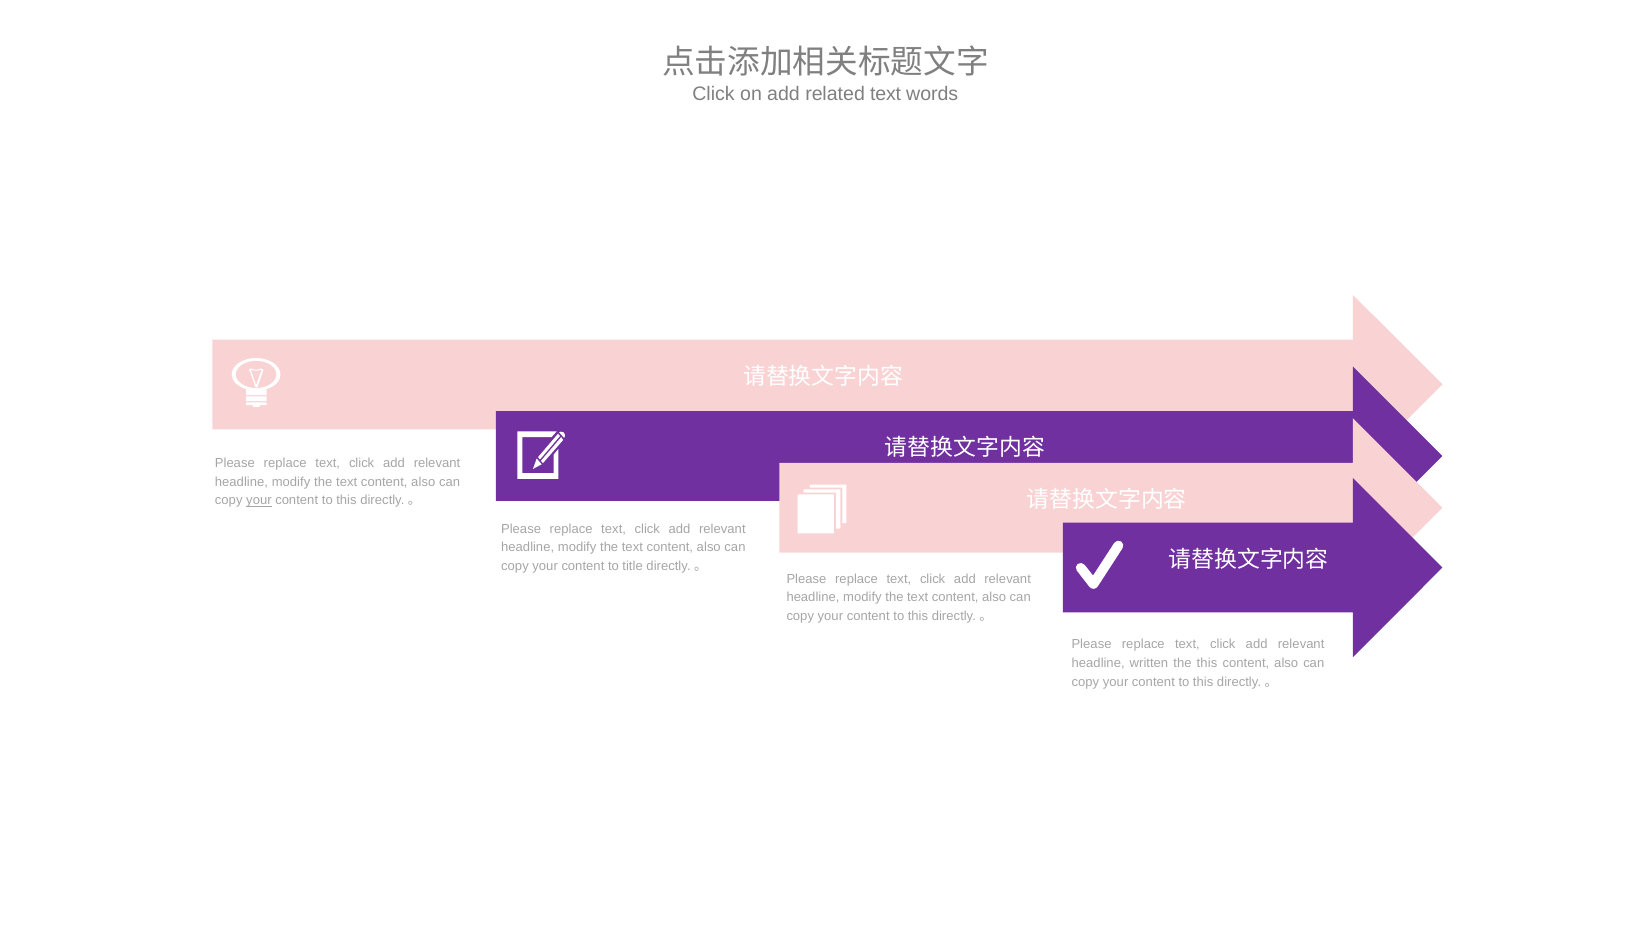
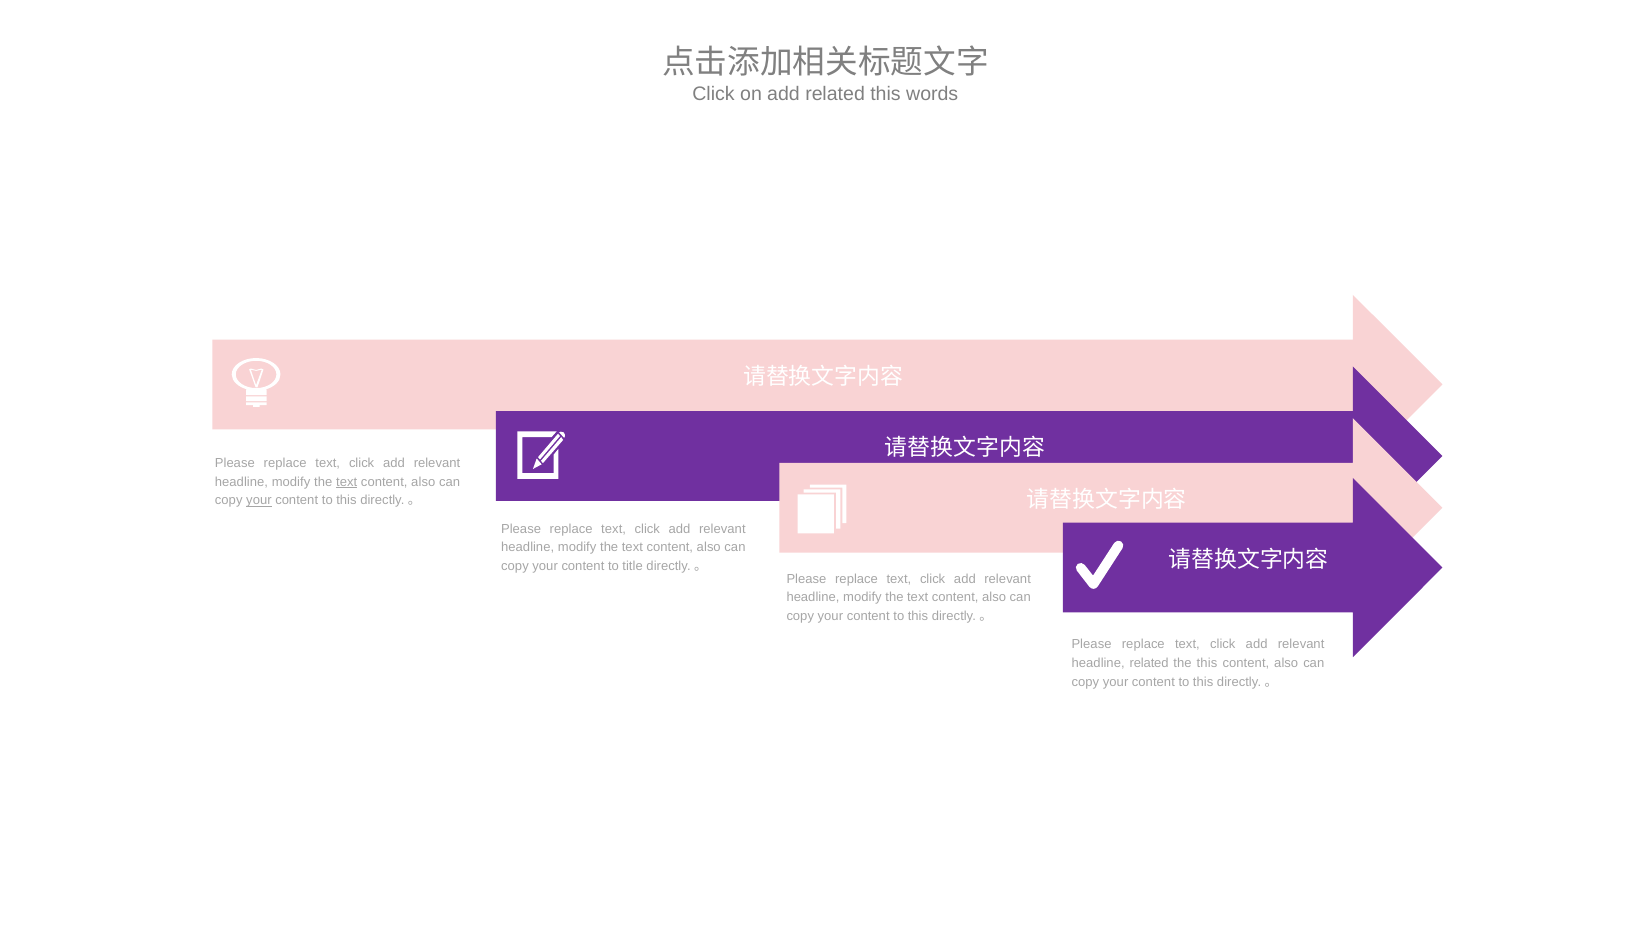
related text: text -> this (886, 94)
text underline: none -> present (347, 482)
headline written: written -> related (1149, 663)
